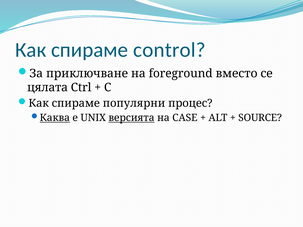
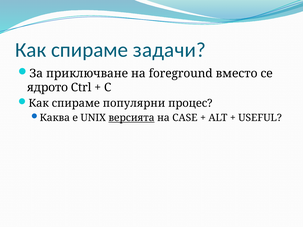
control: control -> задачи (169, 50)
цялата: цялата -> ядрото (48, 88)
Каква underline: present -> none (55, 118)
SOURCE: SOURCE -> USEFUL (260, 118)
